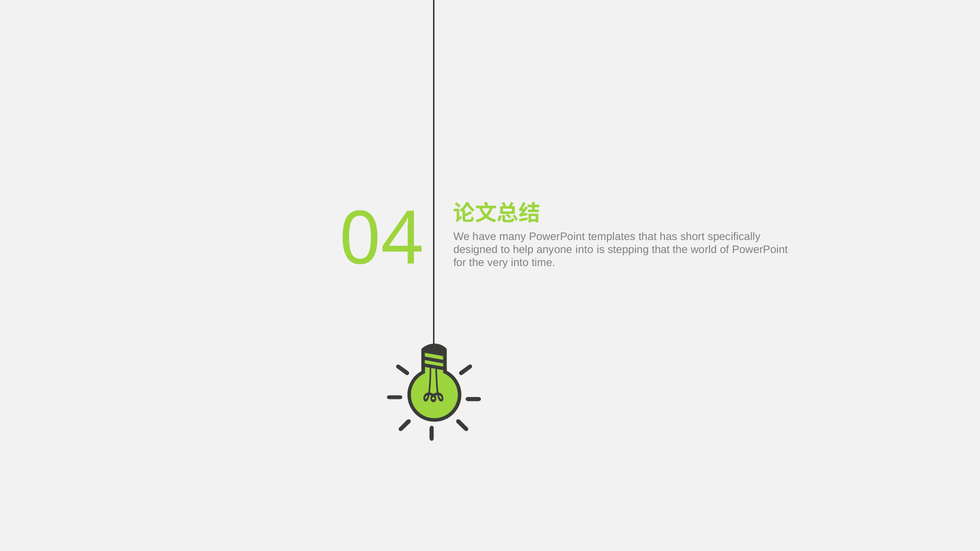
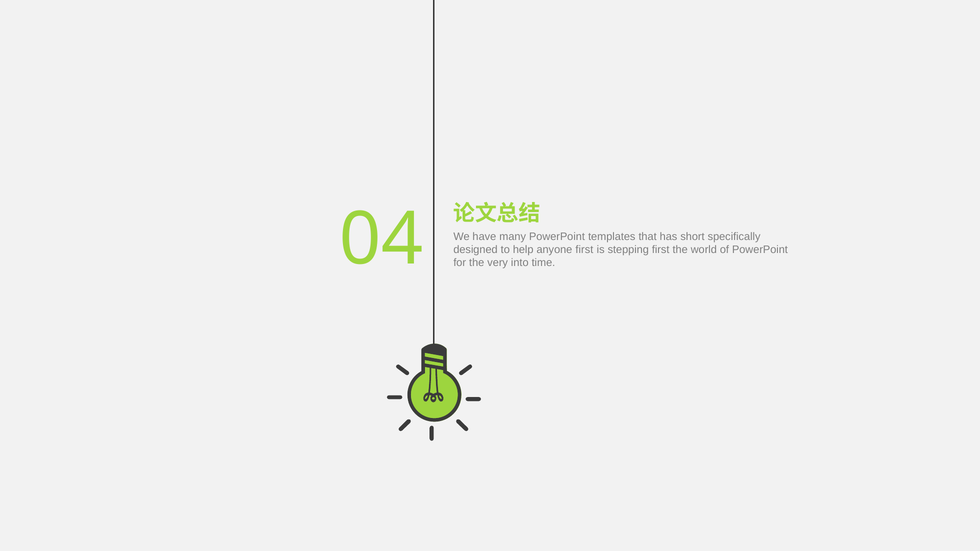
anyone into: into -> first (584, 250)
stepping that: that -> first (661, 250)
